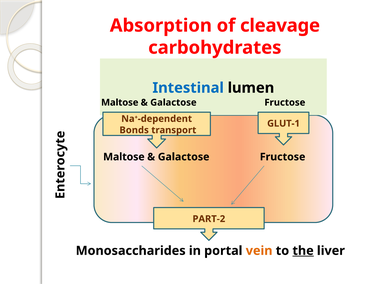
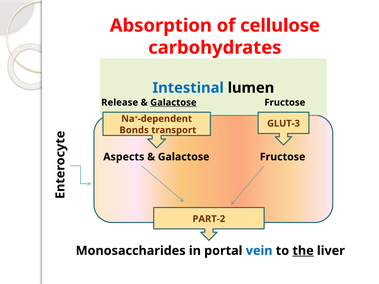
cleavage: cleavage -> cellulose (280, 26)
Maltose: Maltose -> Release (120, 103)
Galactose underline: none -> present (173, 103)
GLUT-1: GLUT-1 -> GLUT-3 (284, 124)
Maltose: Maltose -> Aspects (124, 157)
vein colour: orange -> blue (259, 251)
